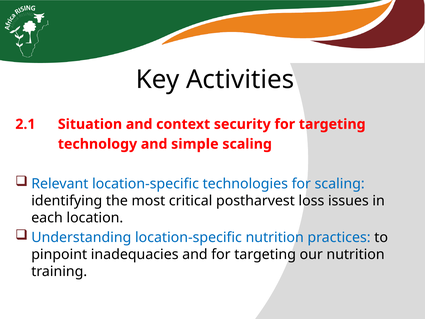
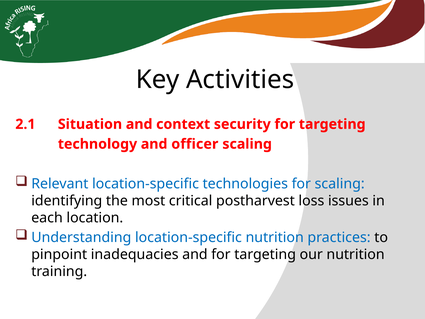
simple: simple -> officer (195, 144)
